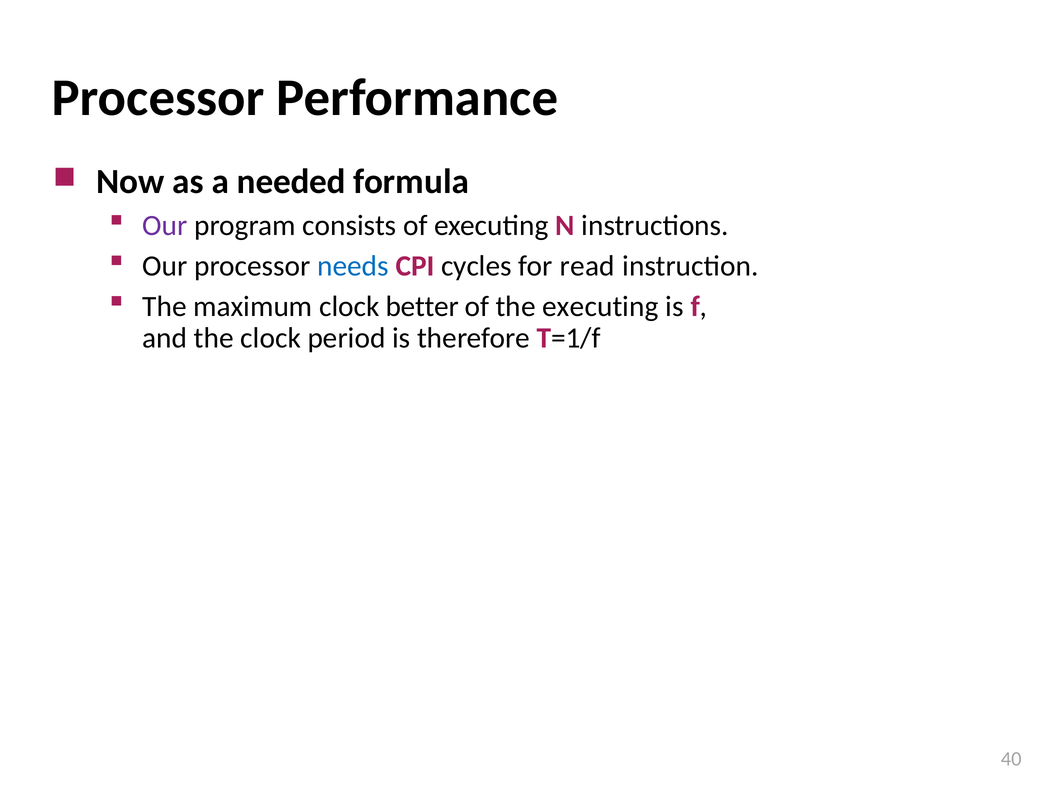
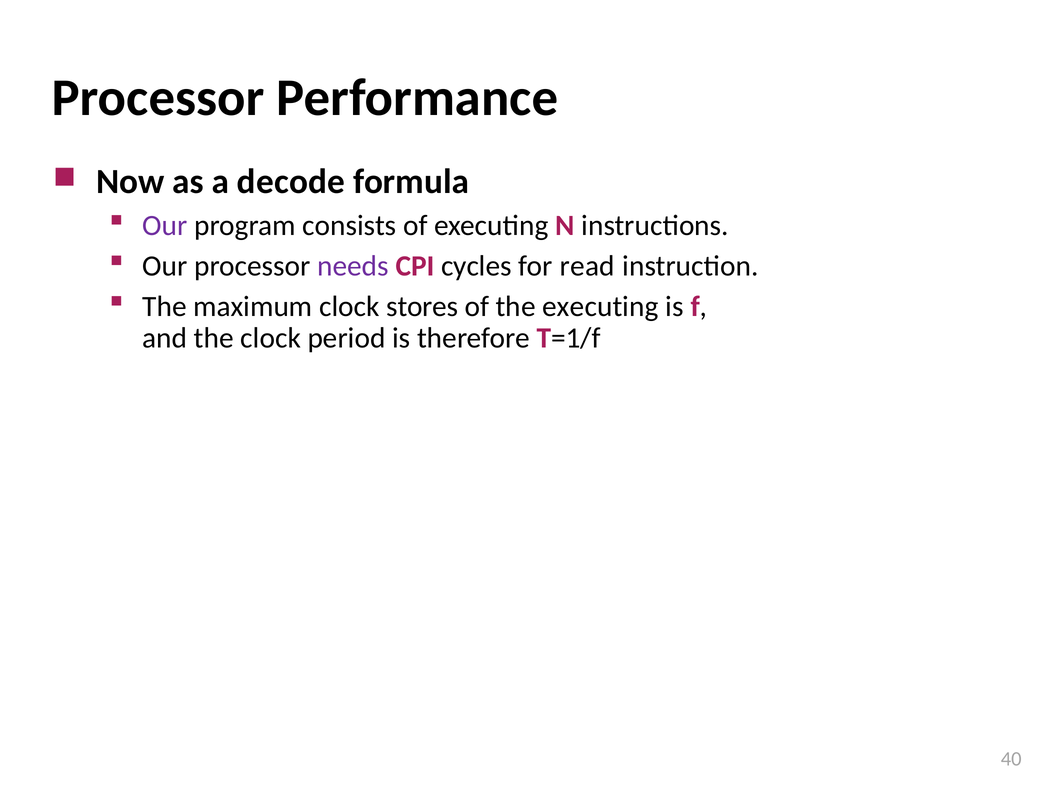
needed: needed -> decode (291, 182)
needs colour: blue -> purple (353, 266)
better: better -> stores (422, 306)
